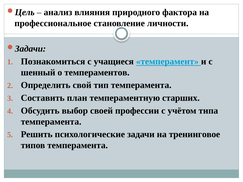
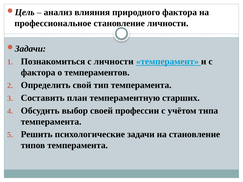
с учащиеся: учащиеся -> личности (114, 62)
шенный: шенный -> фактора (38, 73)
на тренинговое: тренинговое -> становление (194, 135)
